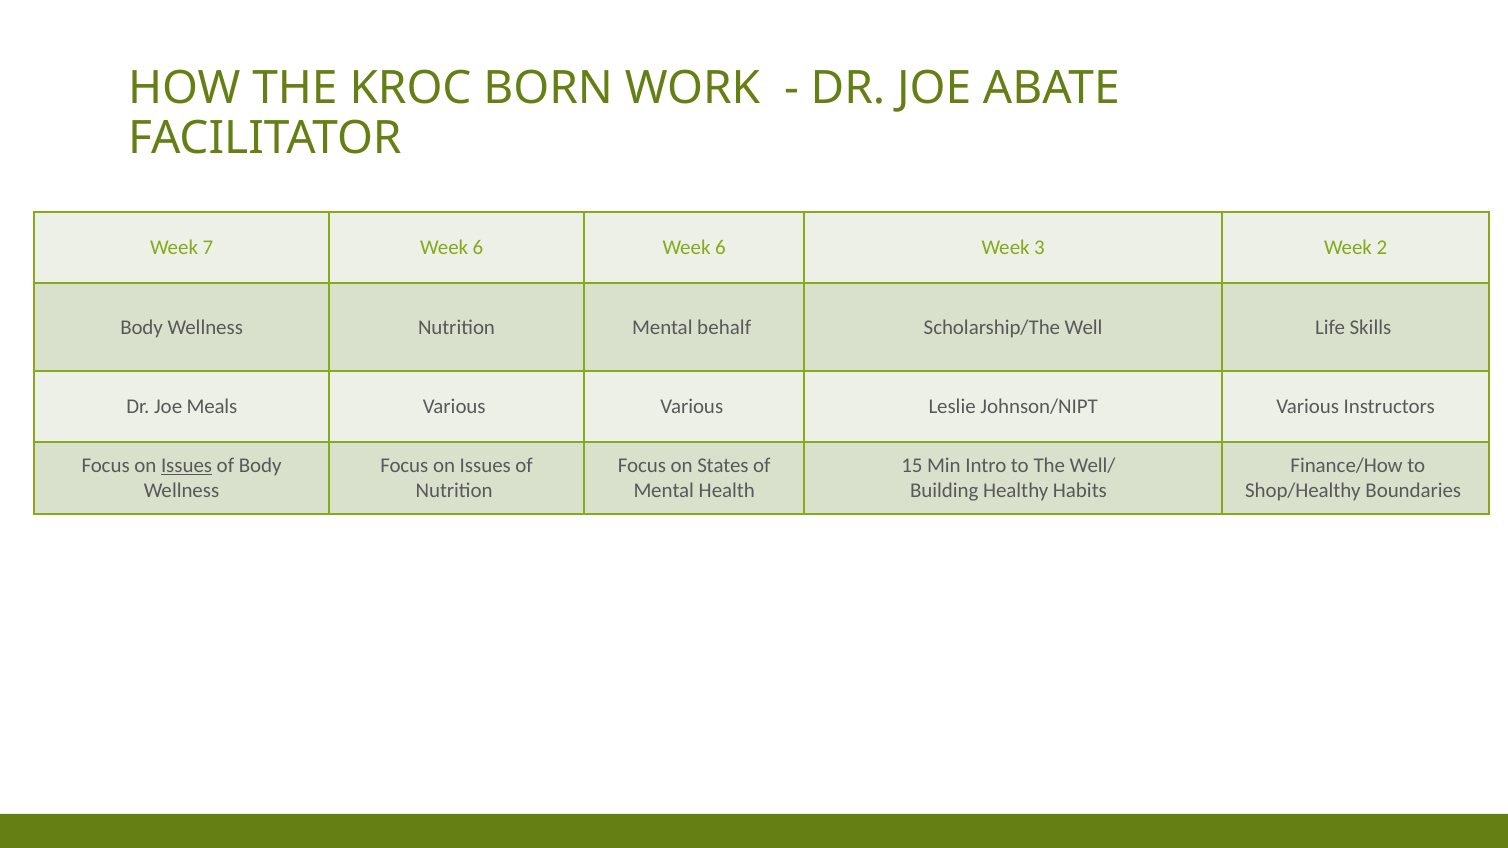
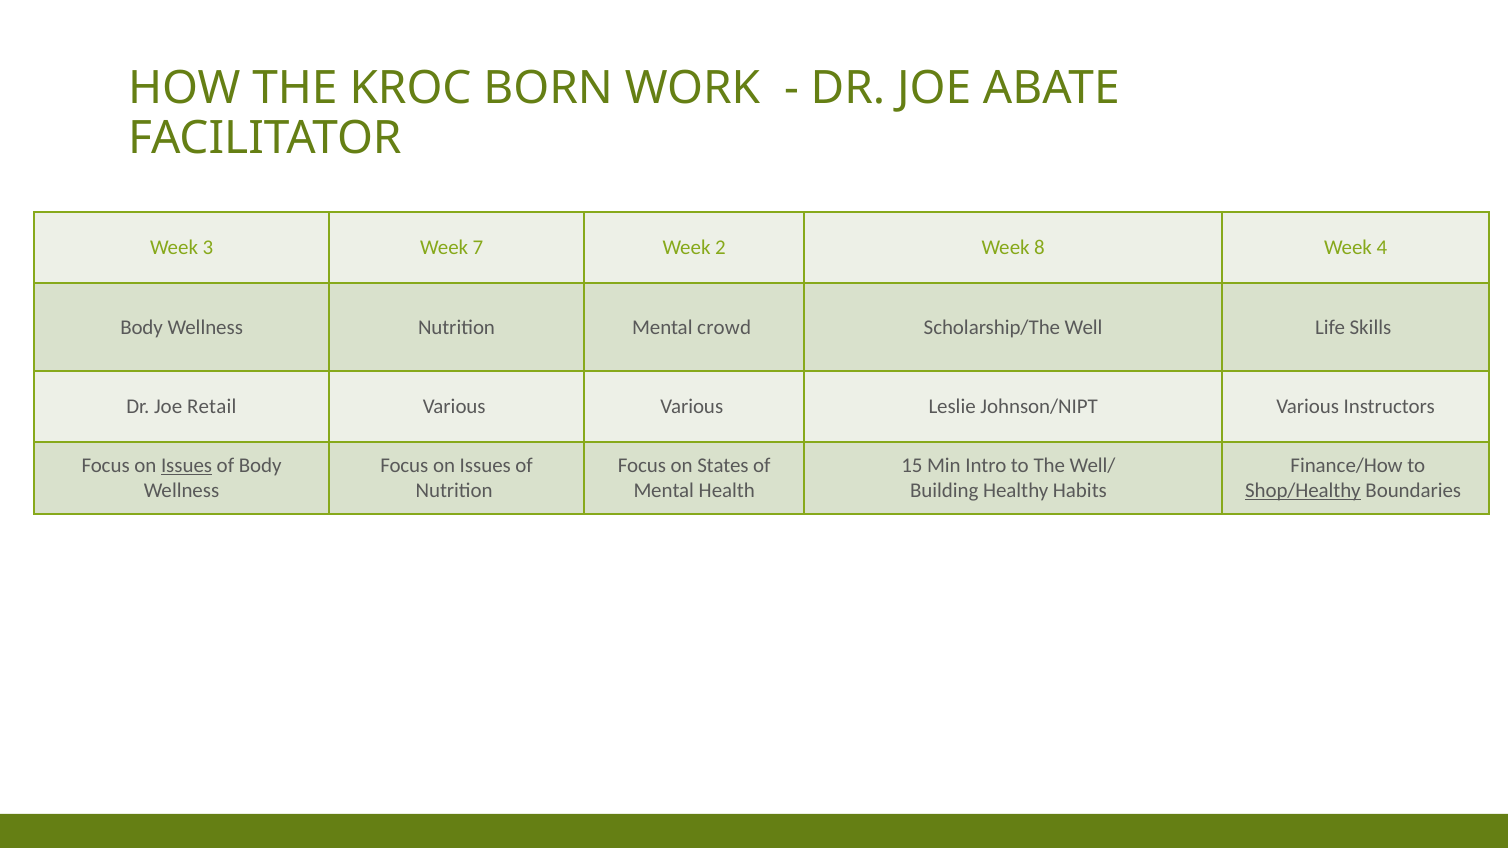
7: 7 -> 3 (208, 248)
6: 6 -> 7 (478, 248)
6: 6 -> 2 (720, 248)
3: 3 -> 8 (1039, 248)
2: 2 -> 4 (1382, 248)
behalf: behalf -> crowd (724, 327)
Meals: Meals -> Retail (212, 407)
Shop/Healthy underline: none -> present (1303, 491)
